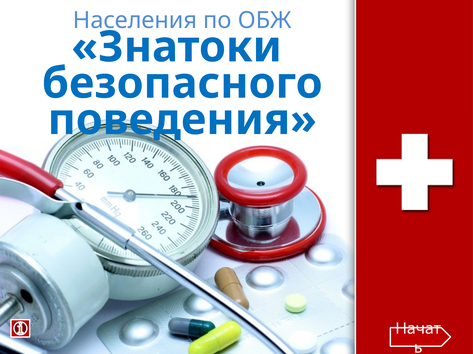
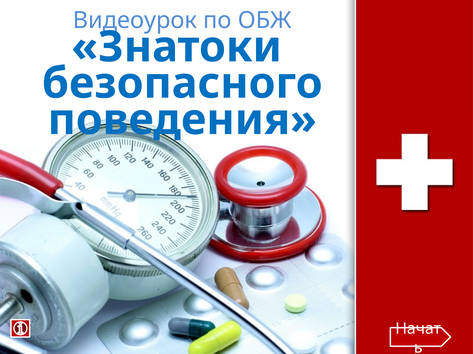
Населения: Населения -> Видеоурок (135, 21)
